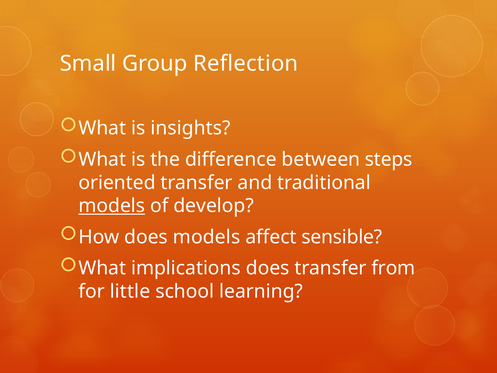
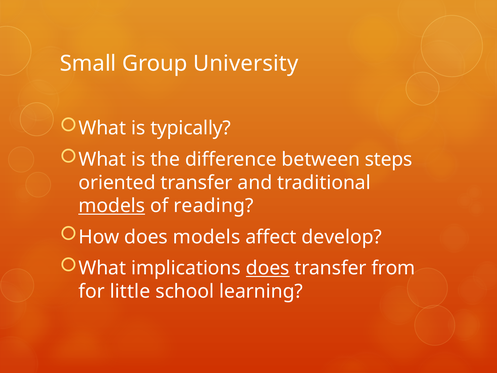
Reflection: Reflection -> University (246, 63)
insights: insights -> typically (191, 128)
develop: develop -> reading (214, 206)
sensible: sensible -> develop (342, 237)
does underline: none -> present (268, 268)
